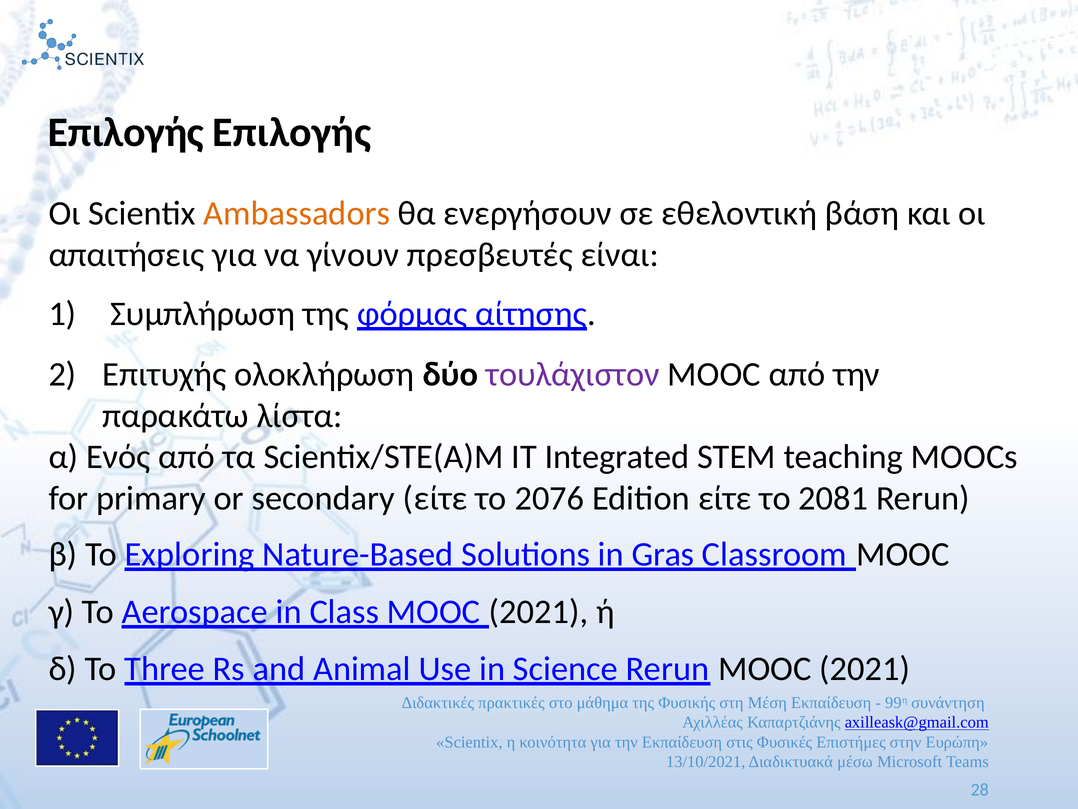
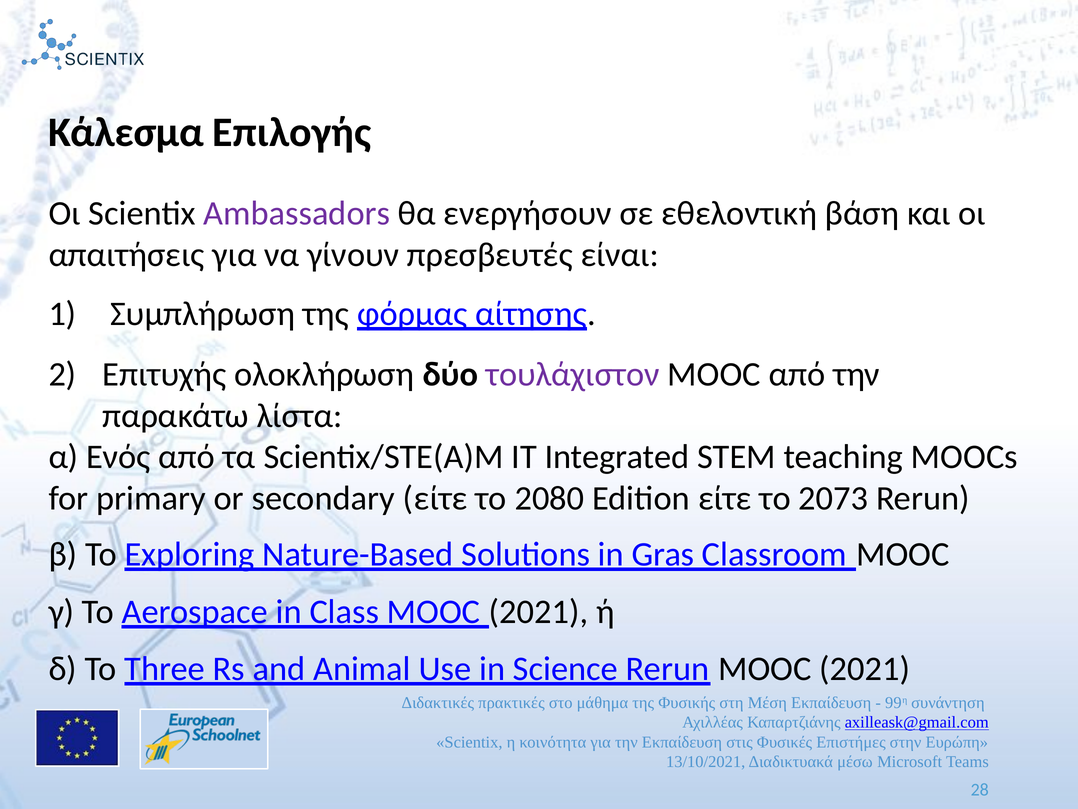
Επιλογής: Επιλογής -> Κάλεσμα (126, 132)
Ambassadors colour: orange -> purple (297, 213)
2076: 2076 -> 2080 (549, 498)
2081: 2081 -> 2073 (833, 498)
